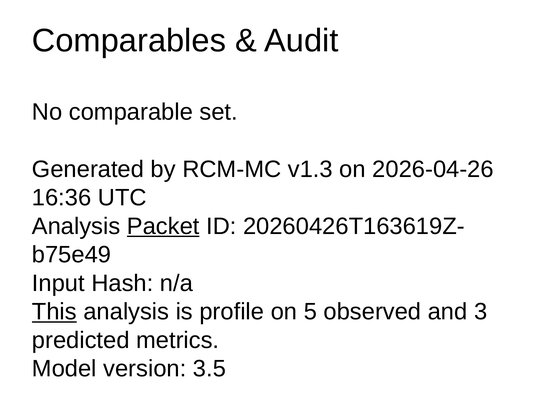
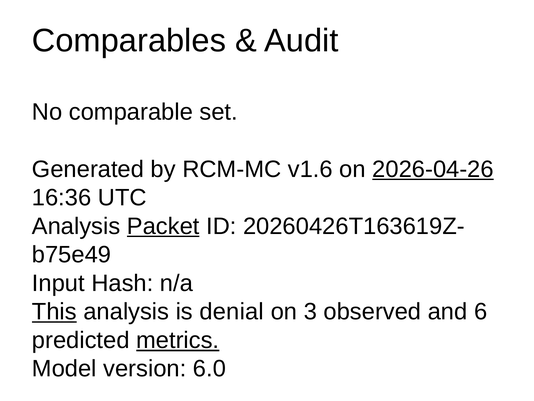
v1.3: v1.3 -> v1.6 (310, 169)
2026-04-26 underline: none -> present (433, 169)
profile: profile -> denial (232, 311)
5: 5 -> 3 (310, 311)
3: 3 -> 6 (481, 311)
metrics underline: none -> present (178, 340)
3.5: 3.5 -> 6.0 (209, 368)
